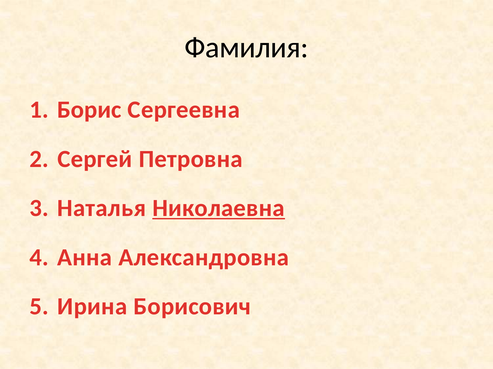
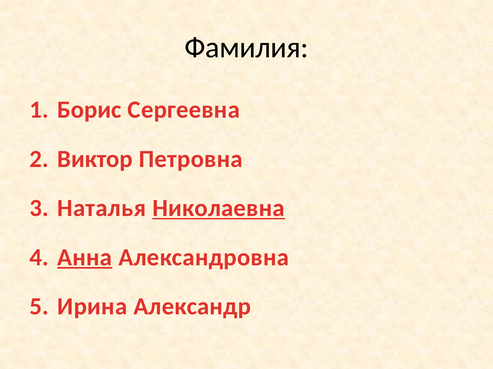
Сергей: Сергей -> Виктор (95, 159)
Анна underline: none -> present (85, 258)
Борисович: Борисович -> Александр (192, 307)
